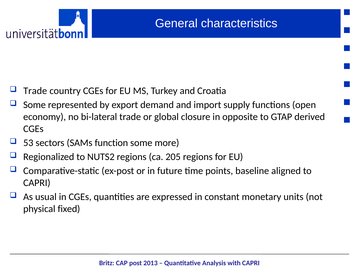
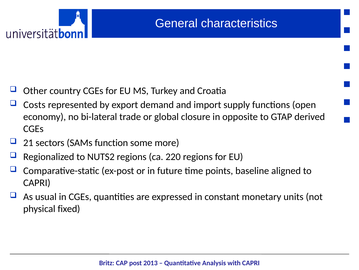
Trade: Trade -> Other (35, 91)
Some: Some -> Costs (34, 105)
53: 53 -> 21 (28, 143)
205: 205 -> 220 (173, 156)
